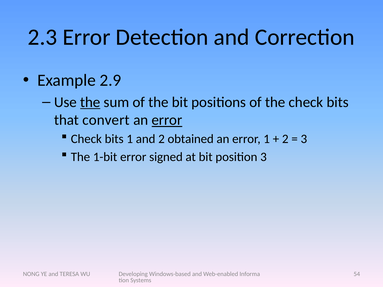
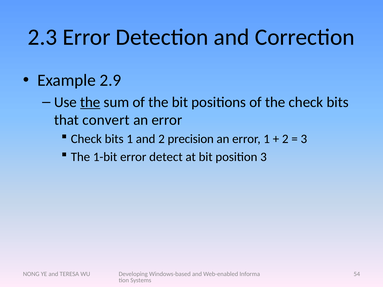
error underline: present -> none (167, 120)
obtained: obtained -> precision (191, 139)
signed: signed -> detect (166, 157)
